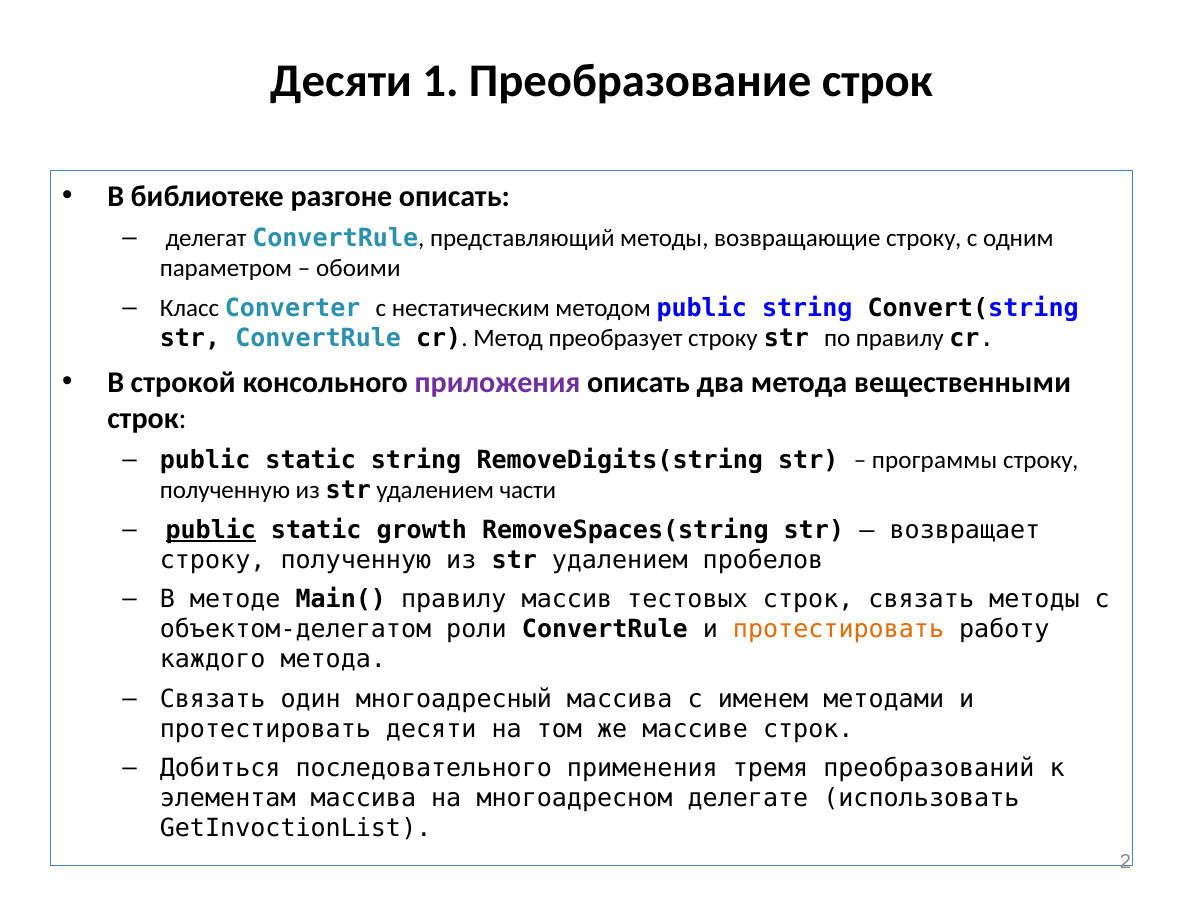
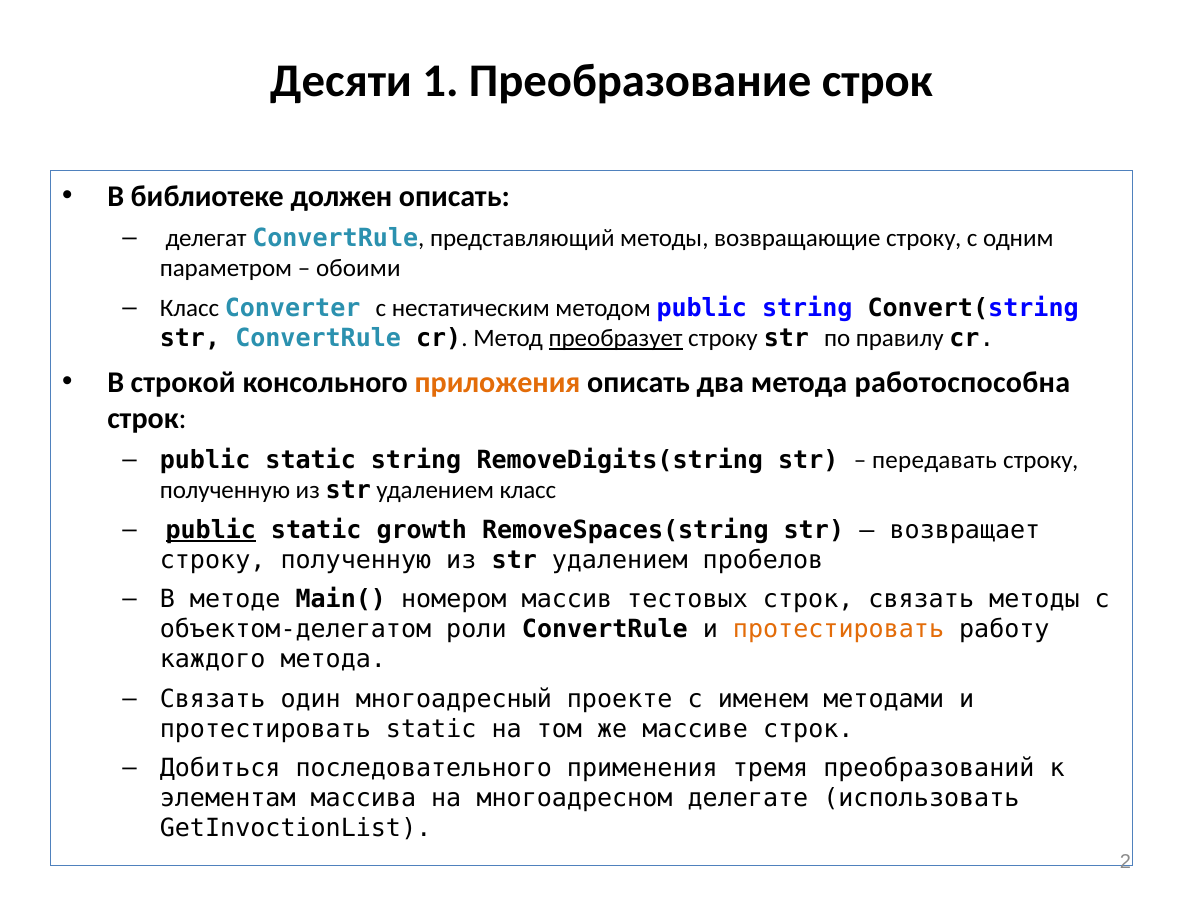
разгоне: разгоне -> должен (341, 197)
преобразует underline: none -> present (616, 338)
приложения colour: purple -> orange (498, 382)
вещественными: вещественными -> работоспособна (962, 382)
программы: программы -> передавать (935, 461)
удалением части: части -> класс (528, 491)
Main( правилу: правилу -> номером (454, 600)
многоадресный массива: массива -> проекте (620, 699)
протестировать десяти: десяти -> static (431, 729)
